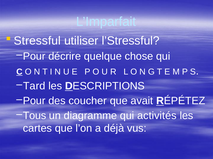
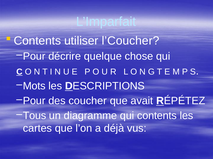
Stressful: Stressful -> Contents (37, 41)
l’Stressful: l’Stressful -> l’Coucher (131, 41)
Tard: Tard -> Mots (34, 86)
qui activités: activités -> contents (157, 116)
